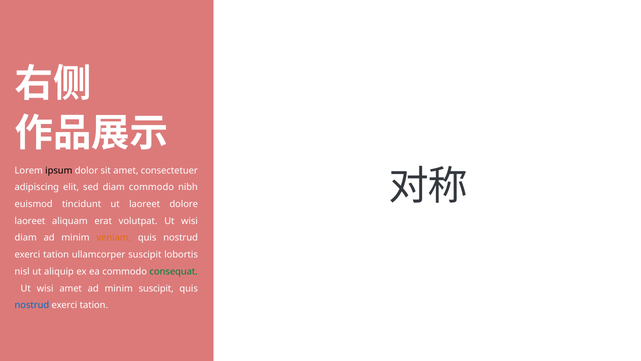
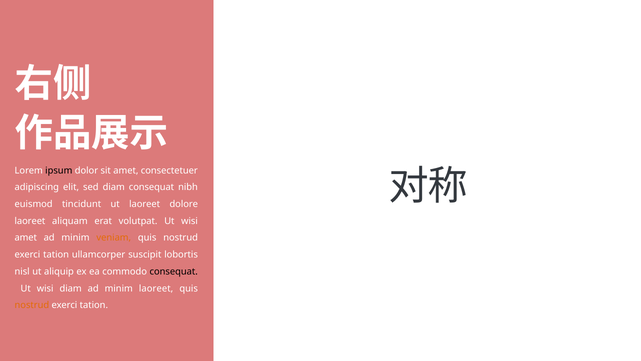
diam commodo: commodo -> consequat (151, 187)
diam: diam -> amet (26, 238)
consequat colour: green -> black (174, 271)
wisi amet: amet -> diam (71, 288)
minim suscipit: suscipit -> laoreet (156, 288)
nostrud colour: blue -> orange (32, 305)
